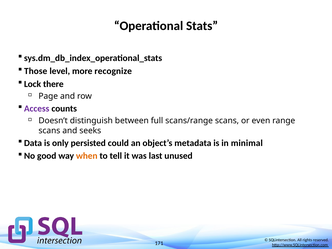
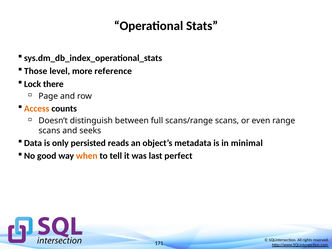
recognize: recognize -> reference (113, 71)
Access colour: purple -> orange (37, 109)
could: could -> reads (118, 143)
unused: unused -> perfect (178, 156)
